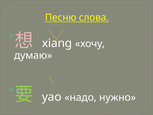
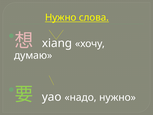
Песню: Песню -> Нужно (61, 17)
